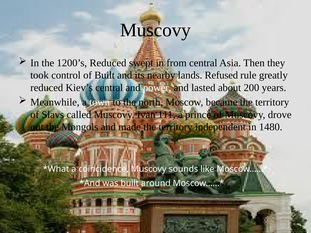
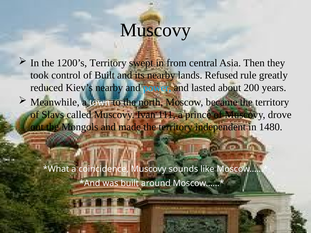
1200’s Reduced: Reduced -> Territory (108, 63)
Kiev’s central: central -> nearby (109, 88)
power colour: white -> light blue (157, 88)
